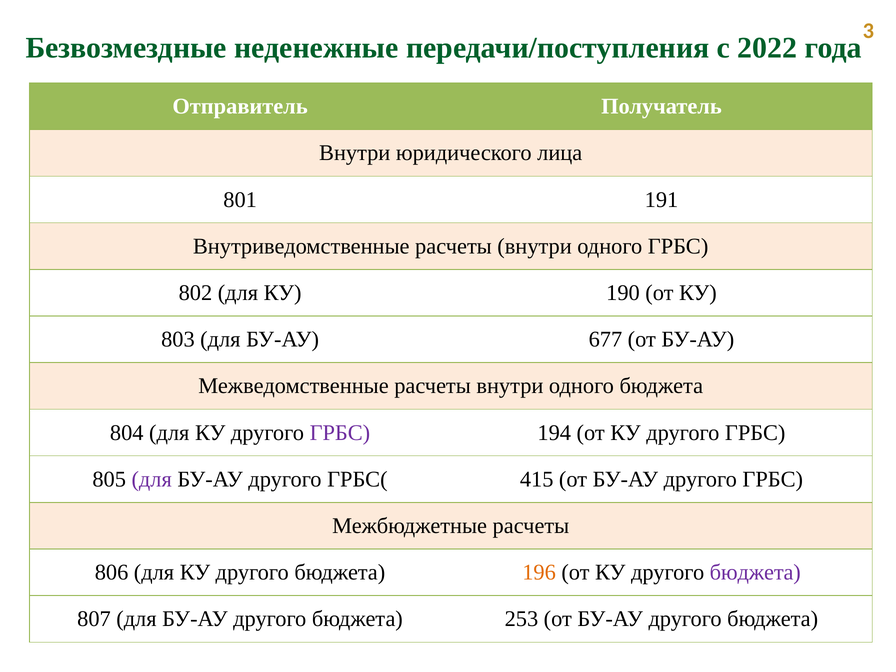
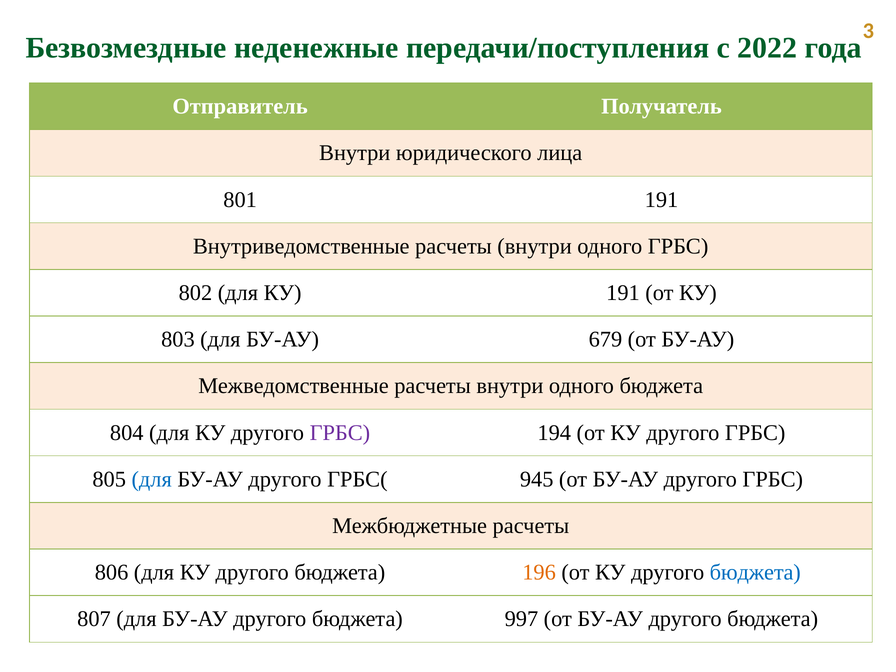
КУ 190: 190 -> 191 (623, 293)
677: 677 -> 679 (605, 339)
для colour: purple -> blue (152, 479)
415: 415 -> 945 (537, 479)
бюджета colour: purple -> blue (755, 572)
253: 253 -> 997 (521, 619)
